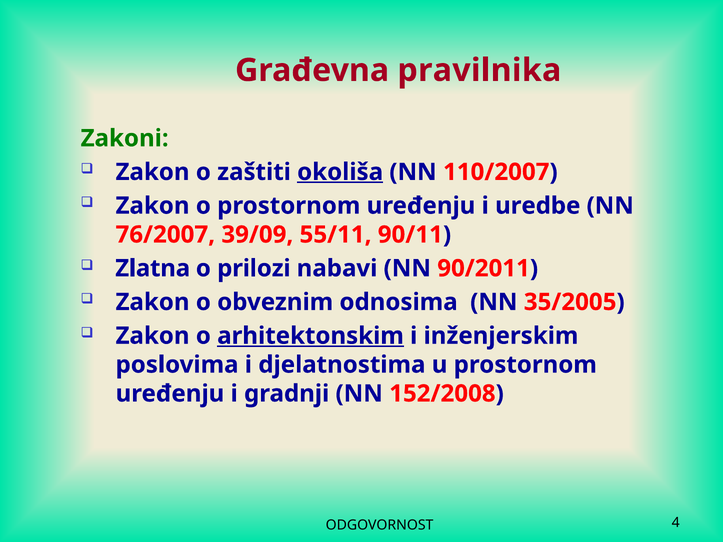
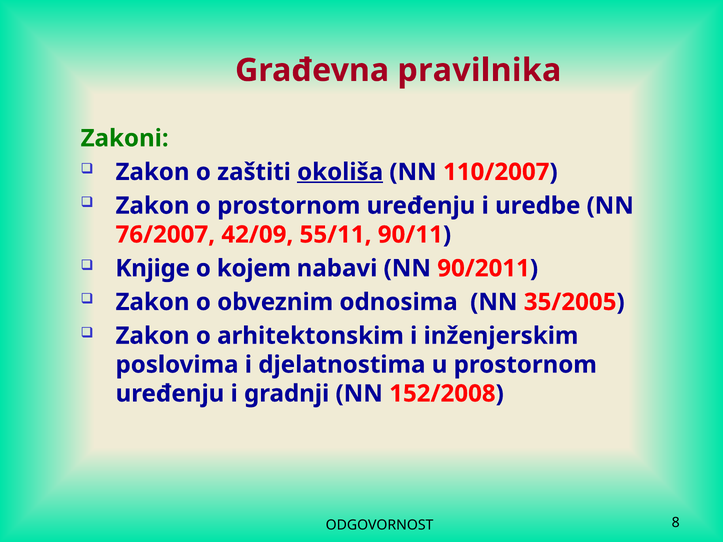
39/09: 39/09 -> 42/09 (257, 235)
Zlatna: Zlatna -> Knjige (153, 268)
prilozi: prilozi -> kojem (254, 268)
arhitektonskim underline: present -> none (311, 336)
4: 4 -> 8 (676, 523)
